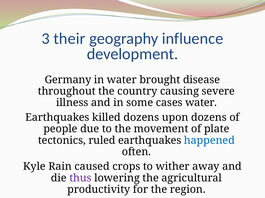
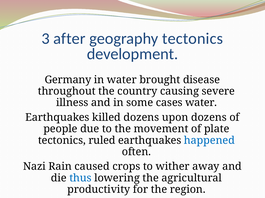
their: their -> after (69, 39)
geography influence: influence -> tectonics (192, 39)
Kyle: Kyle -> Nazi (34, 167)
thus colour: purple -> blue (80, 179)
